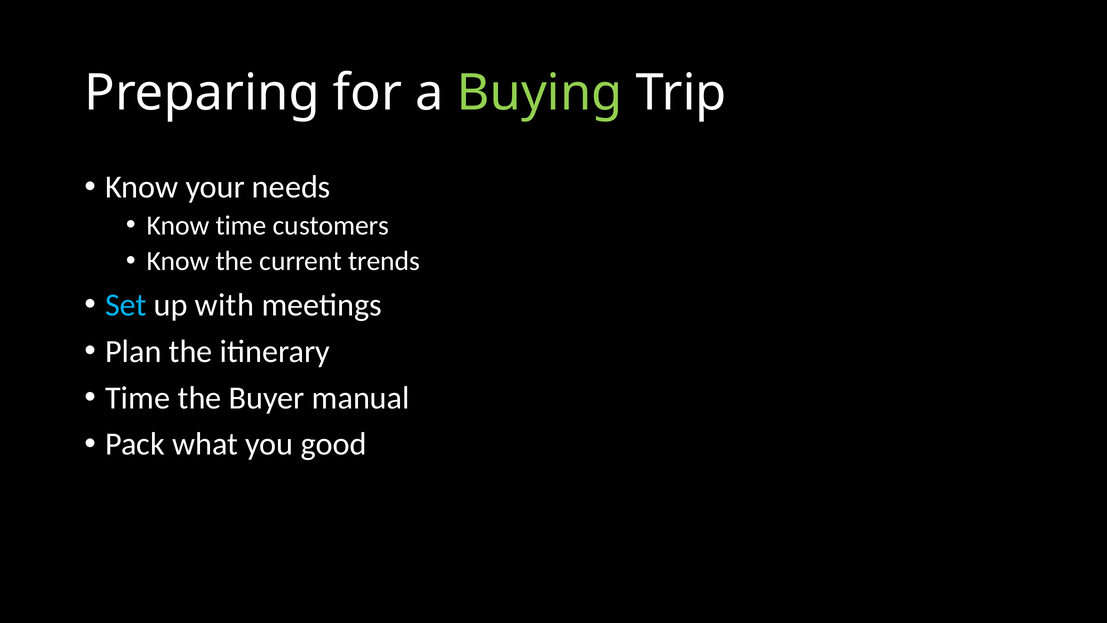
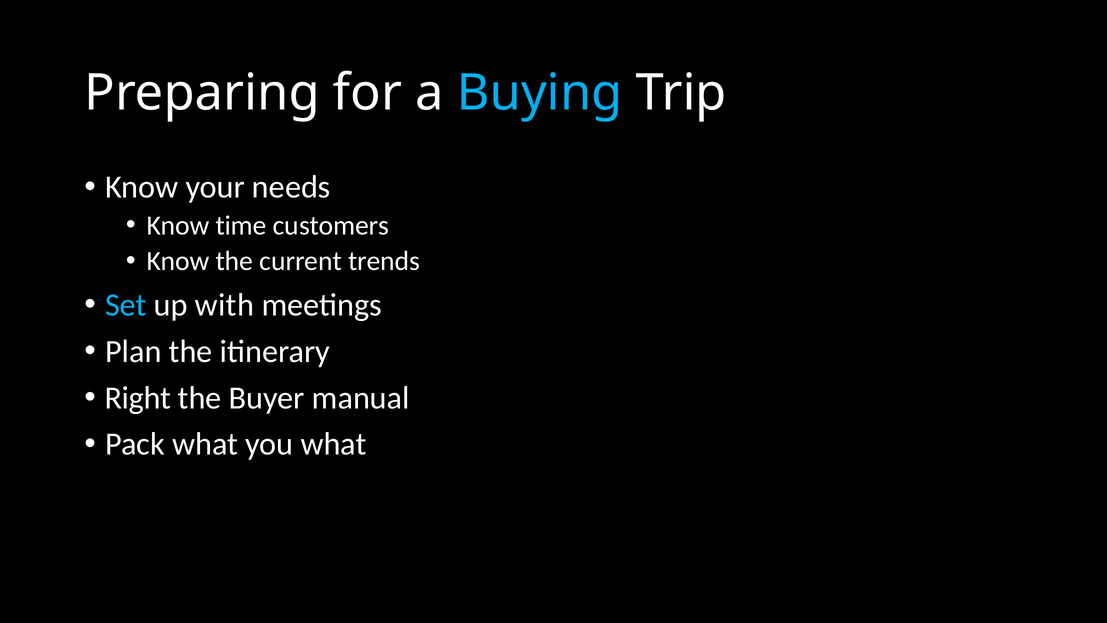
Buying colour: light green -> light blue (540, 93)
Time: Time -> Right (138, 398)
you good: good -> what (334, 444)
